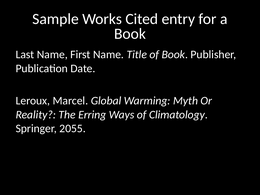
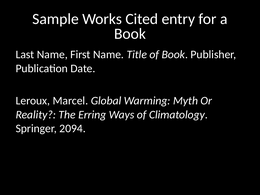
2055: 2055 -> 2094 (73, 129)
